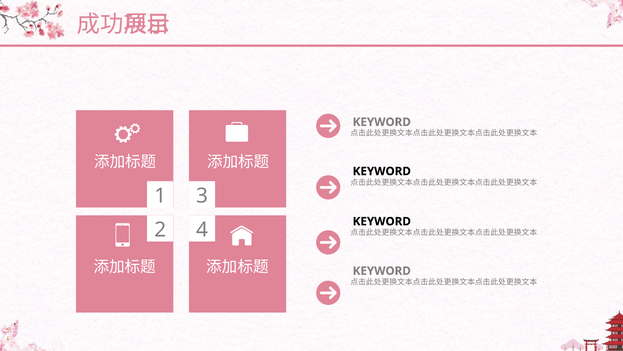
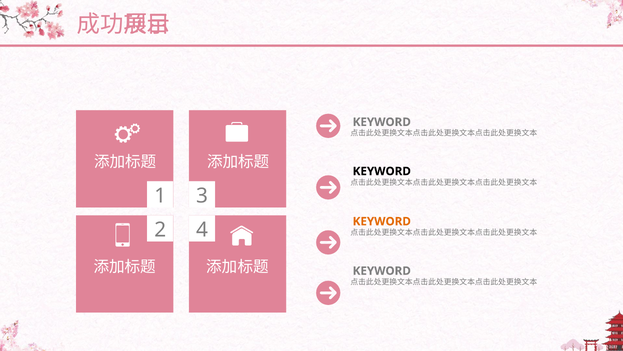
KEYWORD colour: black -> orange (382, 221)
